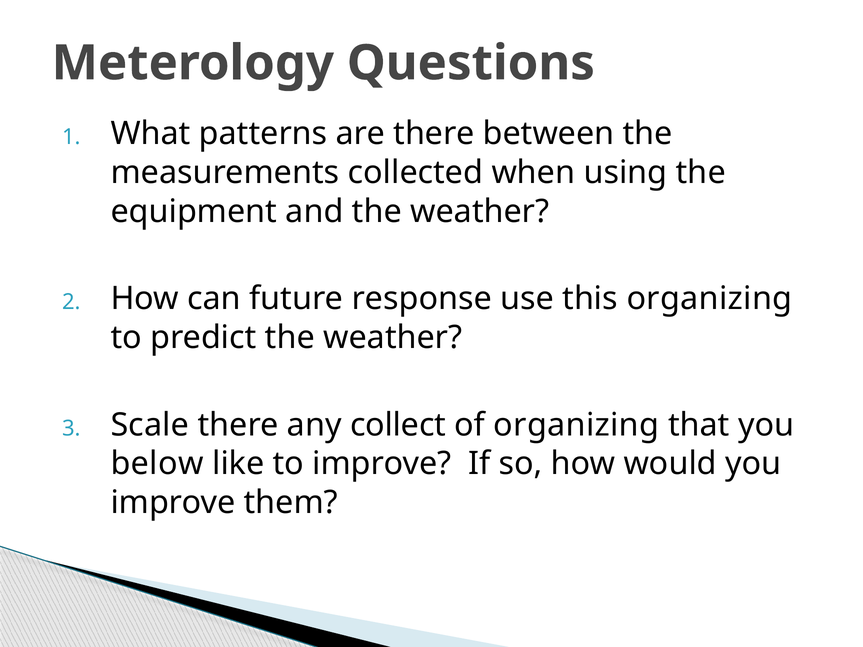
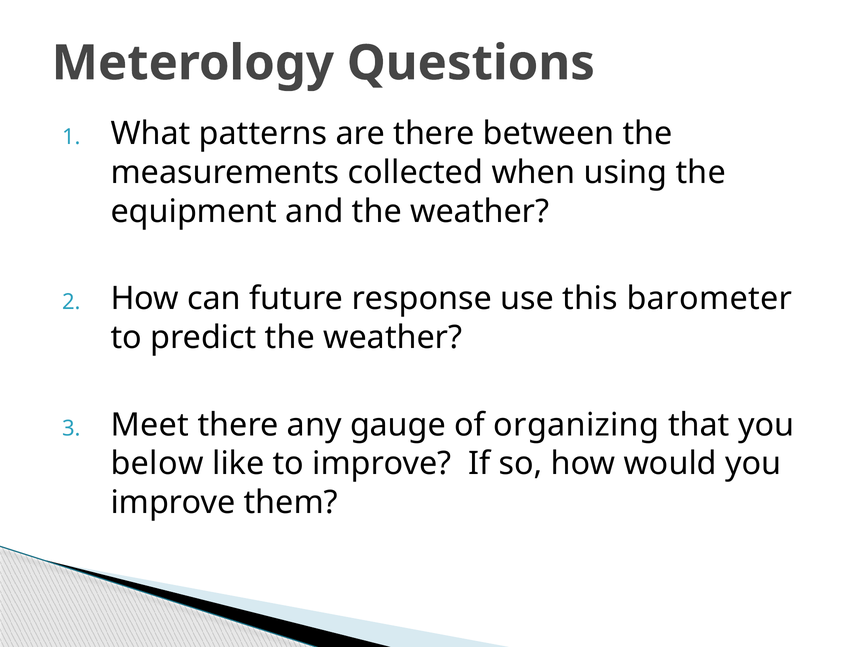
this organizing: organizing -> barometer (709, 299)
Scale: Scale -> Meet (150, 425)
collect: collect -> gauge (398, 425)
